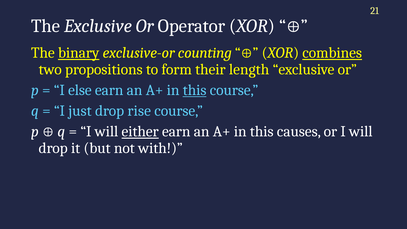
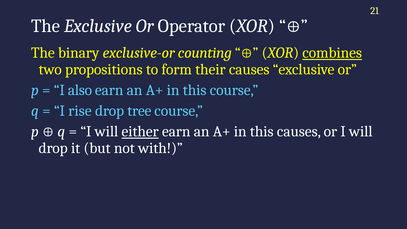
binary underline: present -> none (79, 53)
their length: length -> causes (249, 69)
else: else -> also (80, 90)
this underline: present -> none (195, 90)
just: just -> rise (80, 111)
rise: rise -> tree (139, 111)
